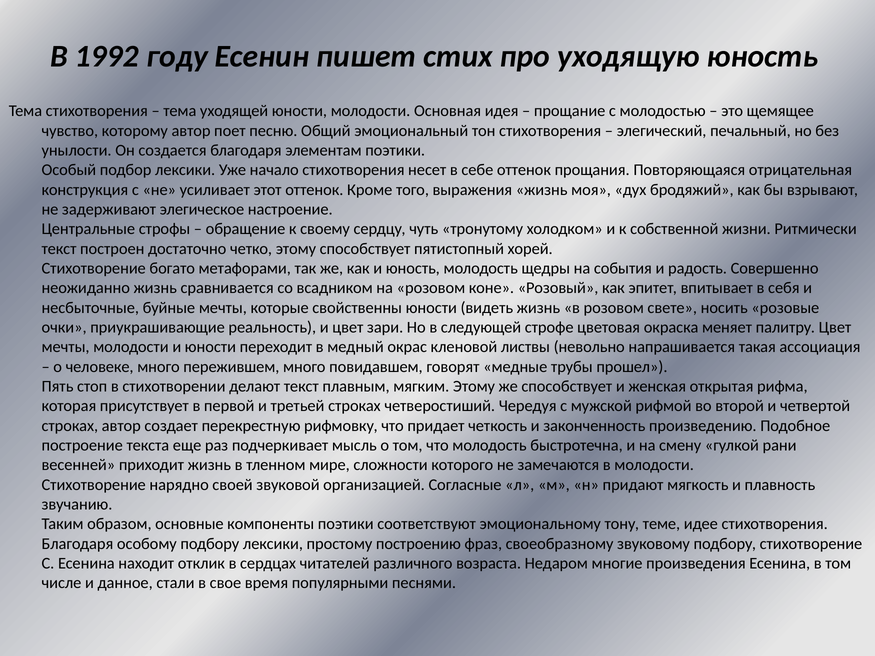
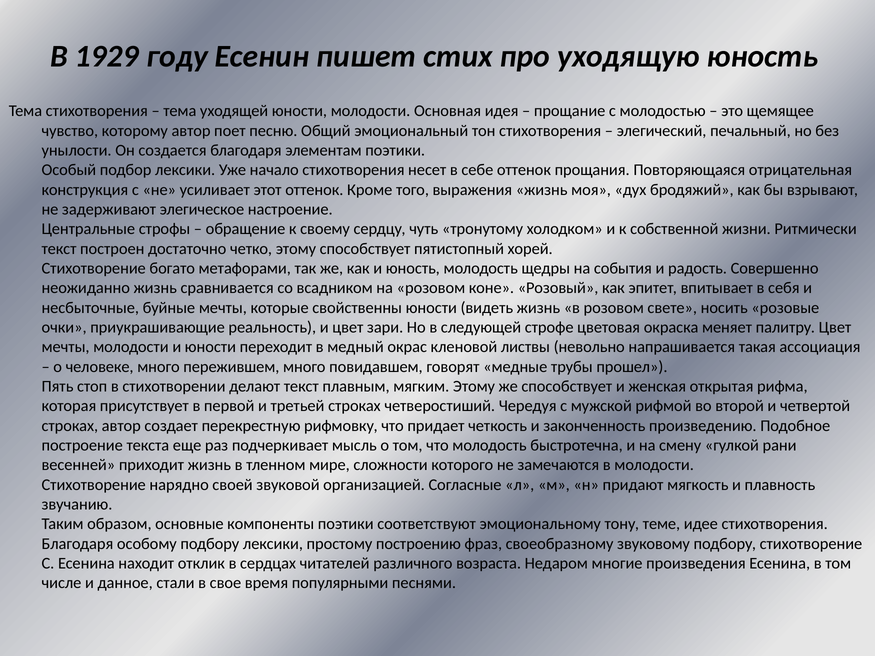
1992: 1992 -> 1929 (107, 56)
